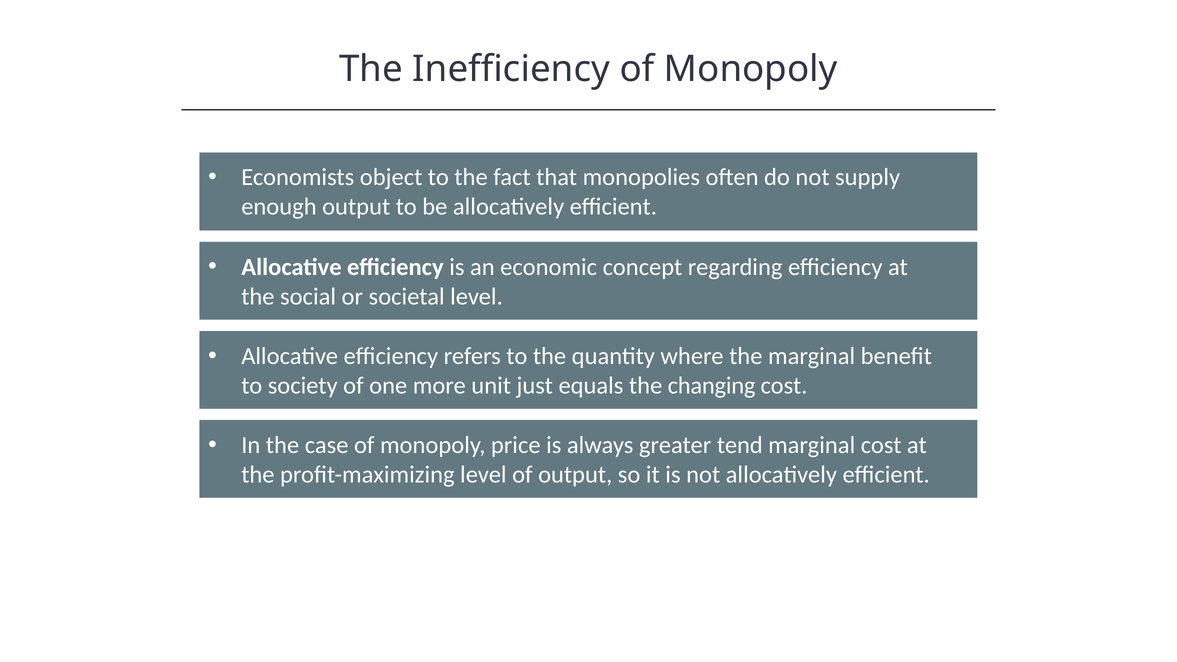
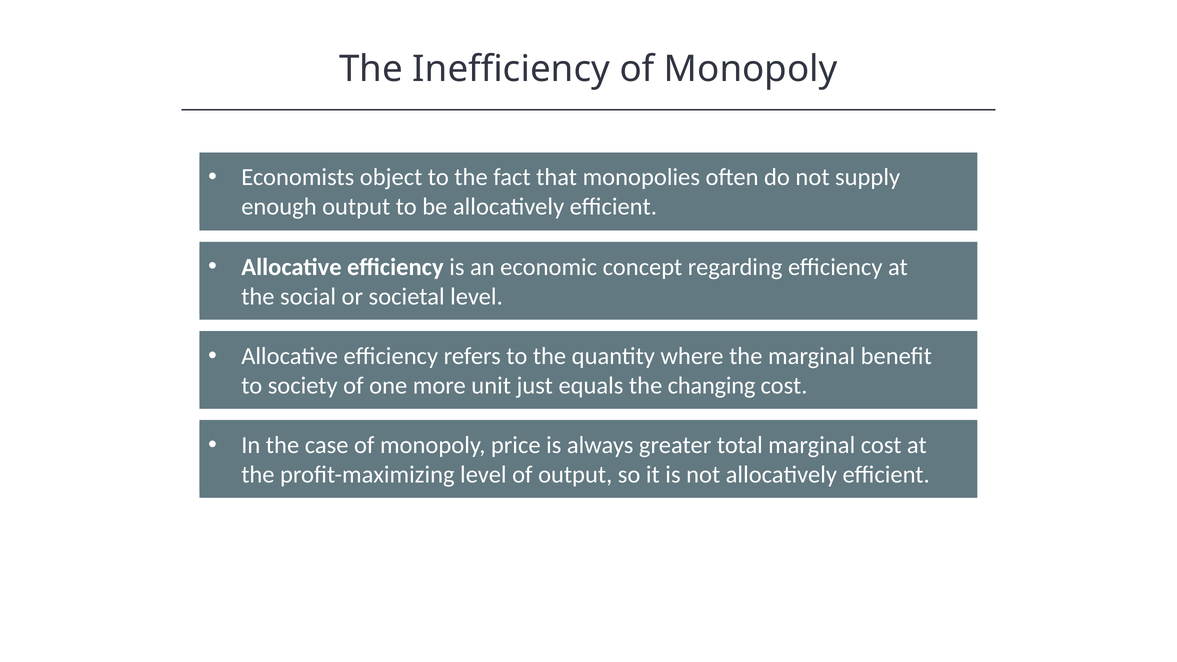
tend: tend -> total (740, 445)
